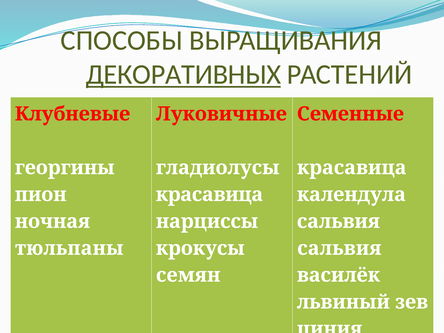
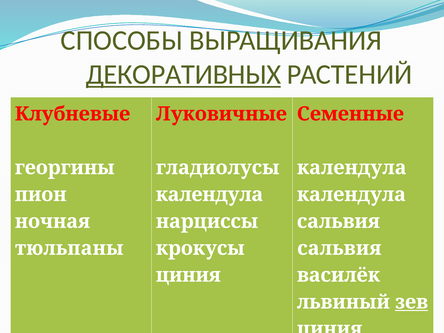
красавица: красавица -> календула (352, 168)
красавица: красавица -> календула (209, 195)
семян: семян -> циния (188, 275)
зев underline: none -> present (412, 302)
